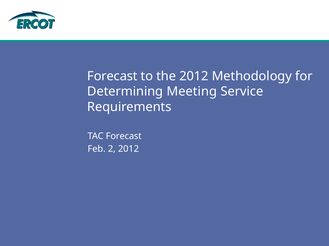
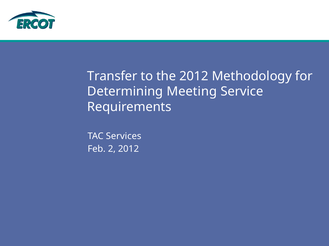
Forecast: Forecast -> Transfer (112, 76)
TAC Forecast: Forecast -> Services (124, 137)
